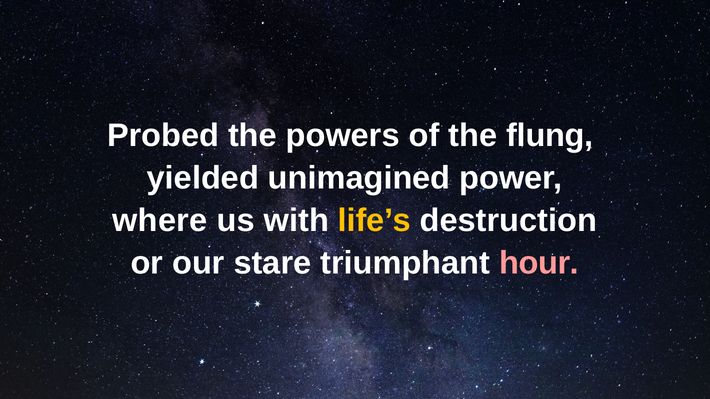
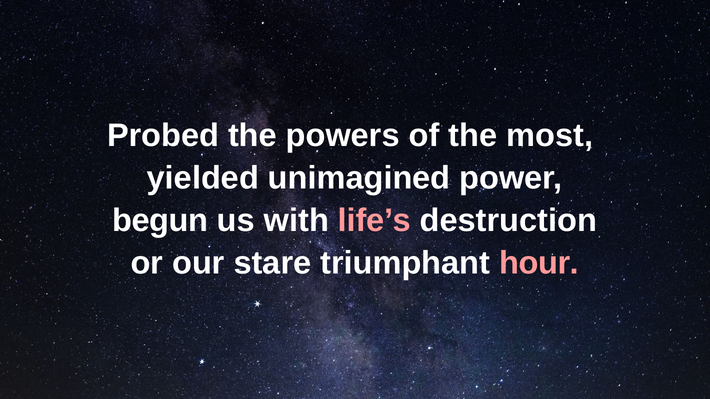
flung: flung -> most (550, 136)
where: where -> begun (160, 221)
life’s colour: yellow -> pink (374, 221)
